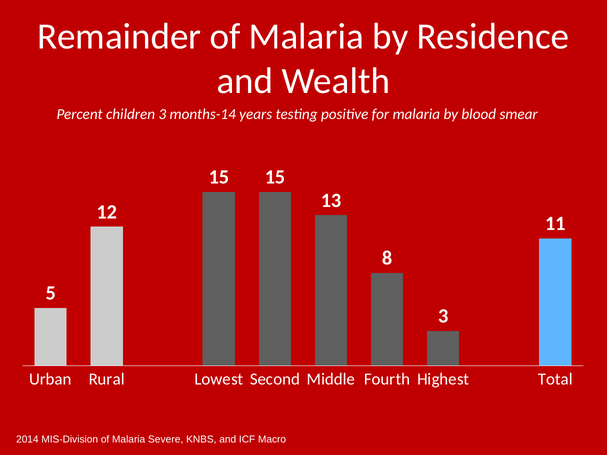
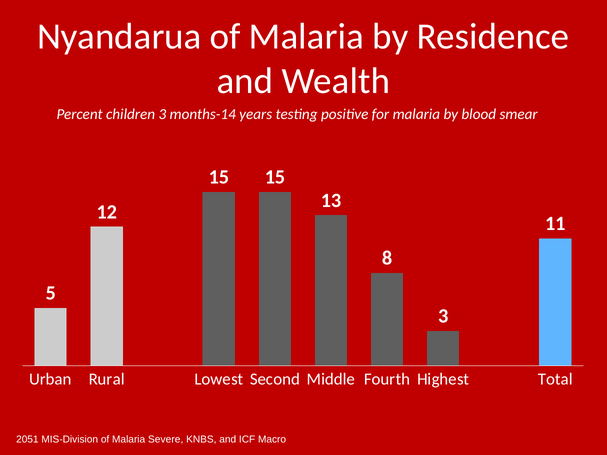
Remainder: Remainder -> Nyandarua (119, 37)
2014: 2014 -> 2051 (27, 440)
